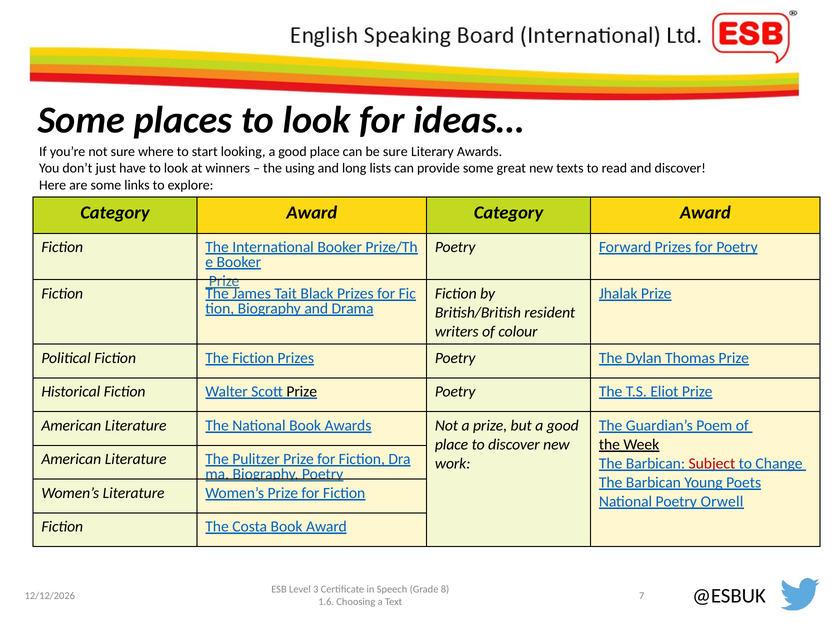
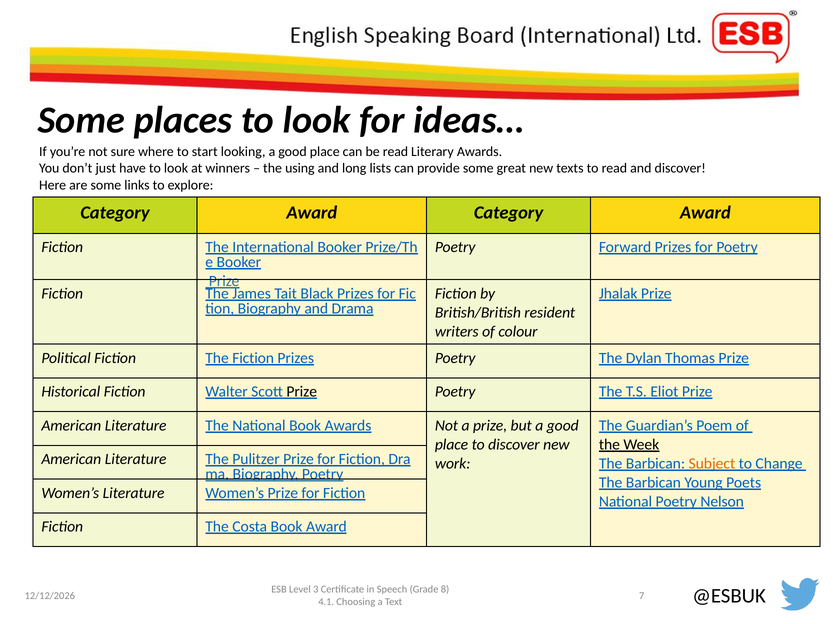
be sure: sure -> read (395, 152)
Subject colour: red -> orange (712, 464)
Orwell: Orwell -> Nelson (722, 502)
1.6: 1.6 -> 4.1 (326, 603)
